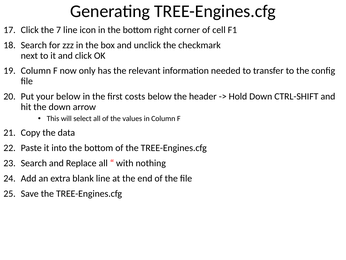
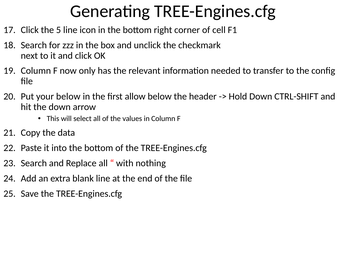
7: 7 -> 5 (59, 30)
costs: costs -> allow (135, 96)
